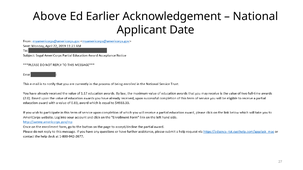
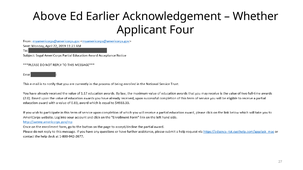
National: National -> Whether (256, 16)
Date: Date -> Four (182, 30)
